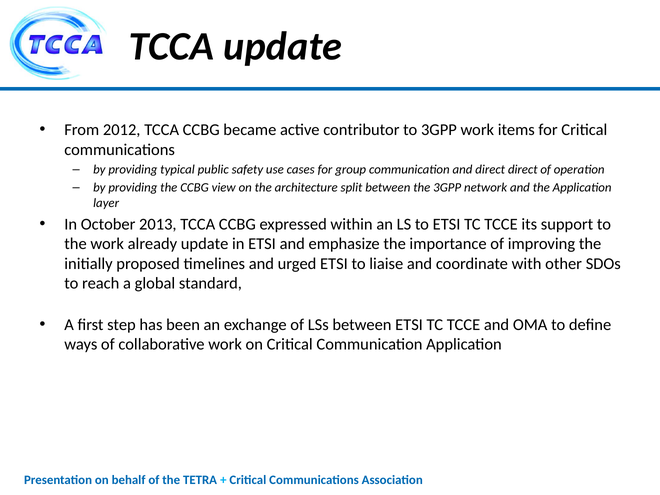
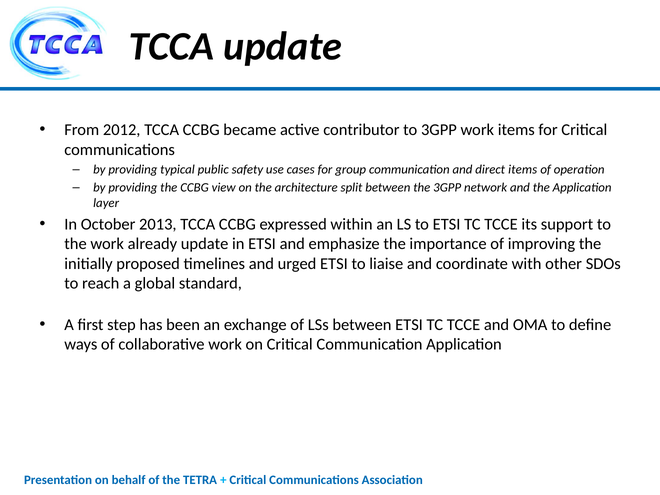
direct direct: direct -> items (523, 170)
